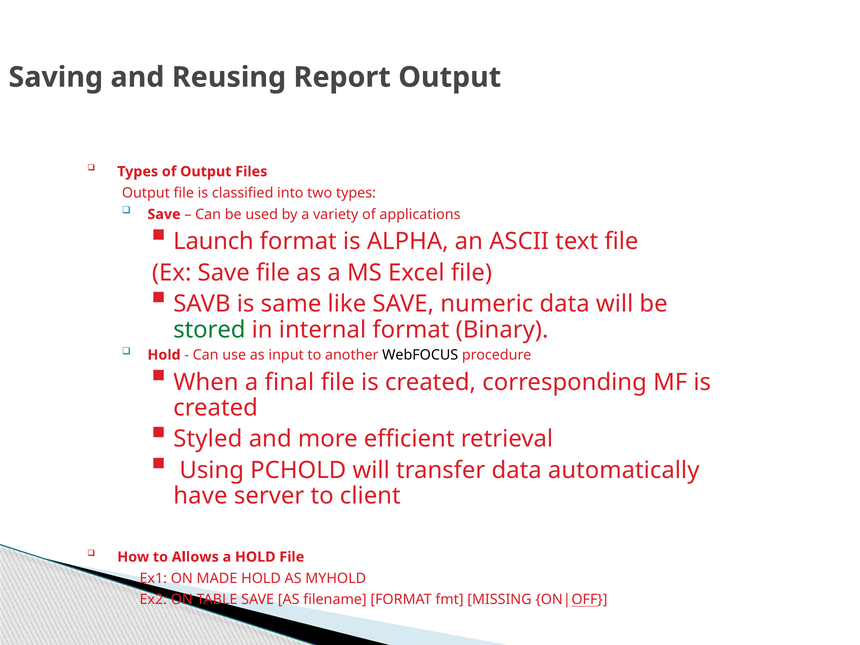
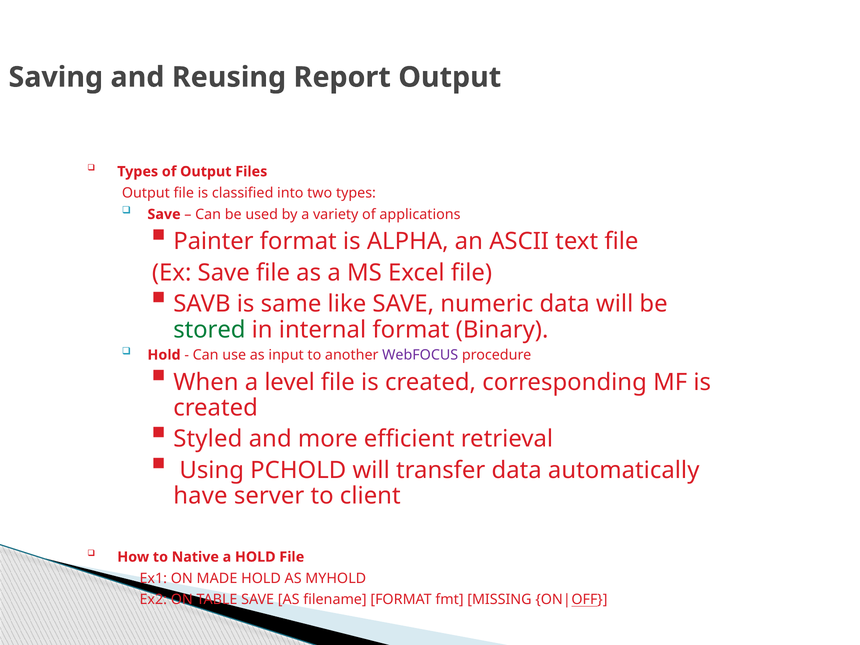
Launch: Launch -> Painter (213, 242)
WebFOCUS colour: black -> purple (420, 355)
final: final -> level (290, 382)
Allows: Allows -> Native (195, 557)
